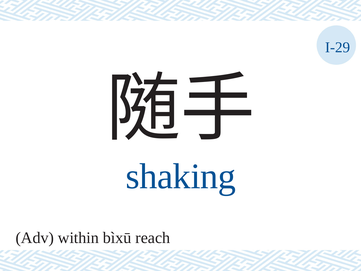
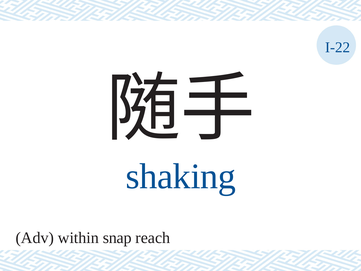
I-29: I-29 -> I-22 (338, 47)
bìxū: bìxū -> snap (117, 238)
